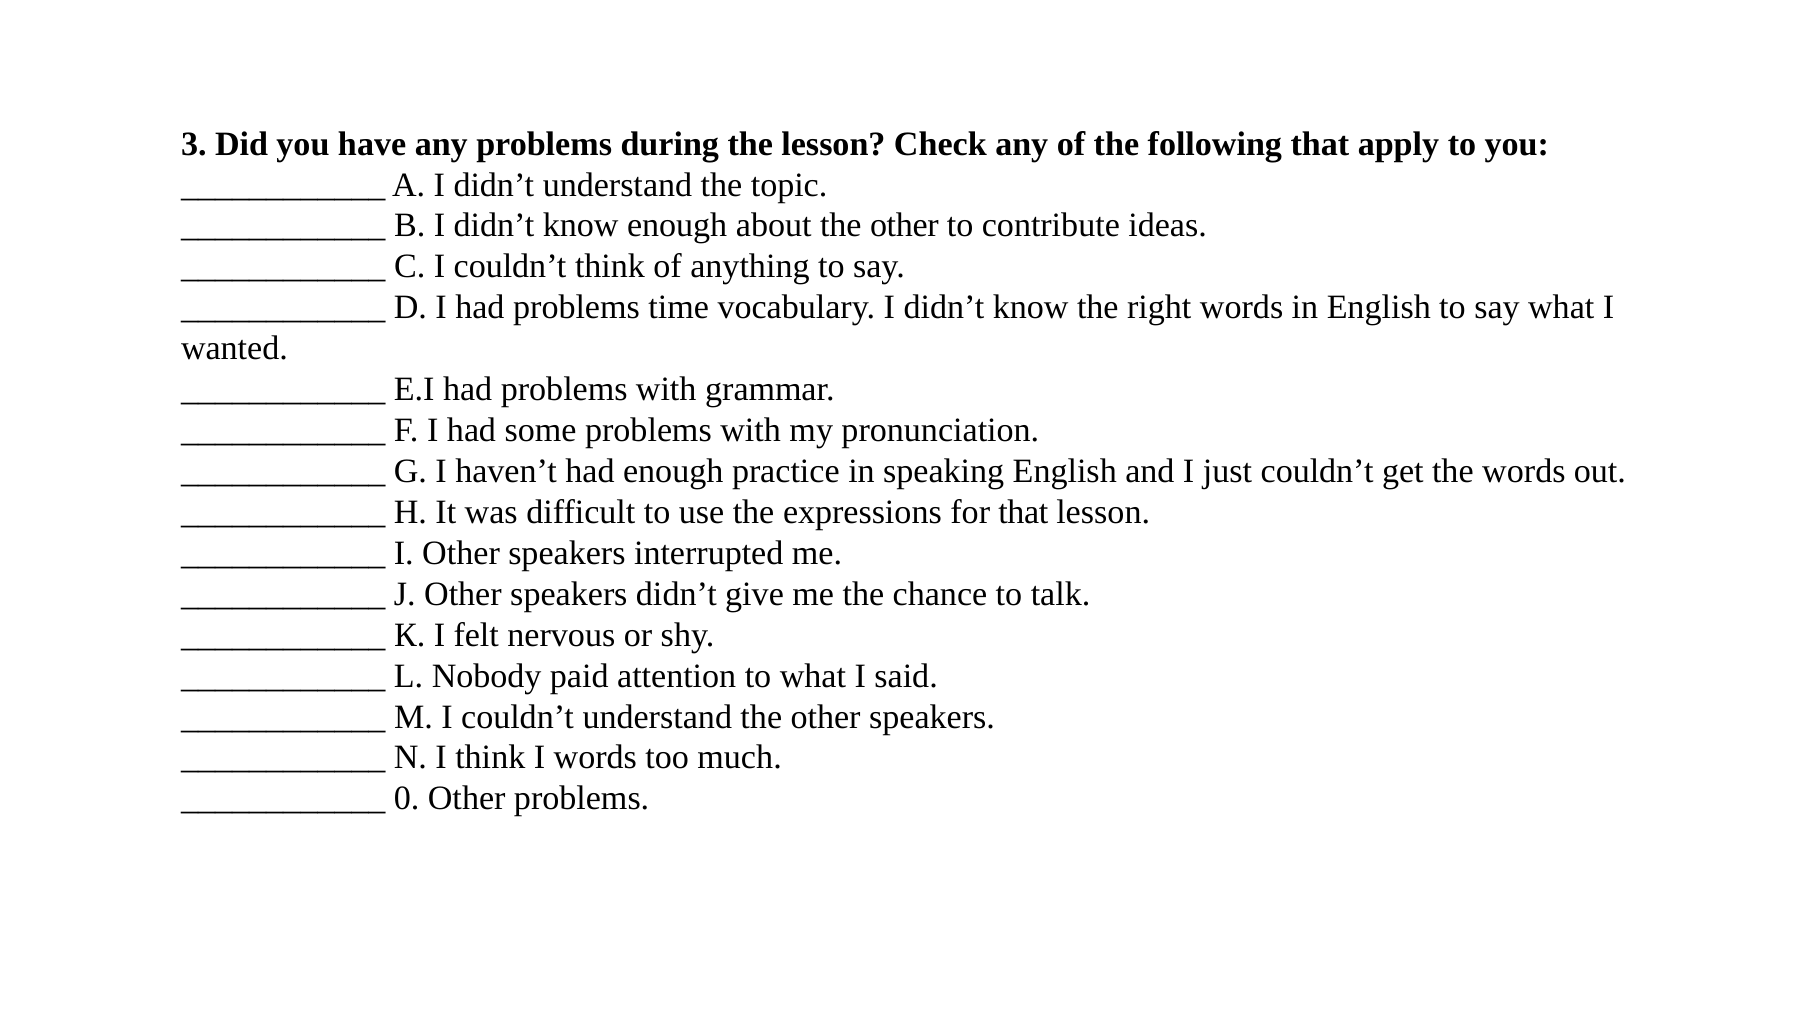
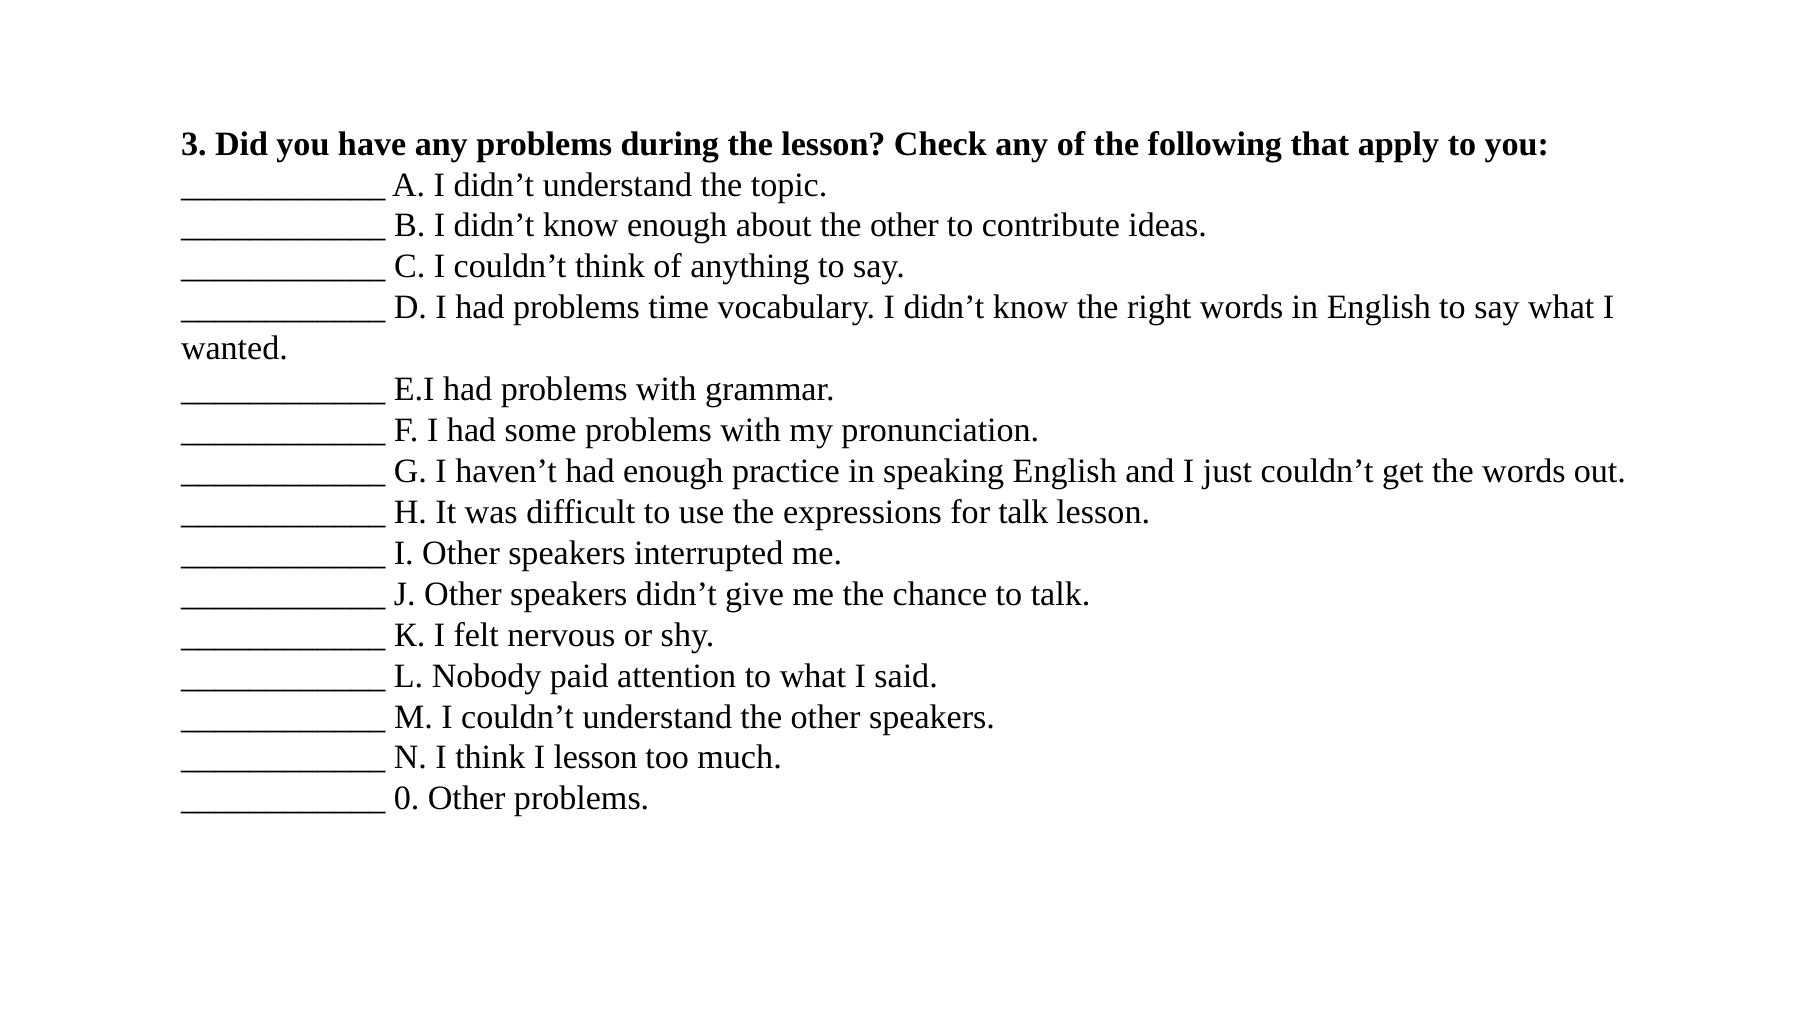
for that: that -> talk (1023, 512)
I words: words -> lesson (596, 758)
